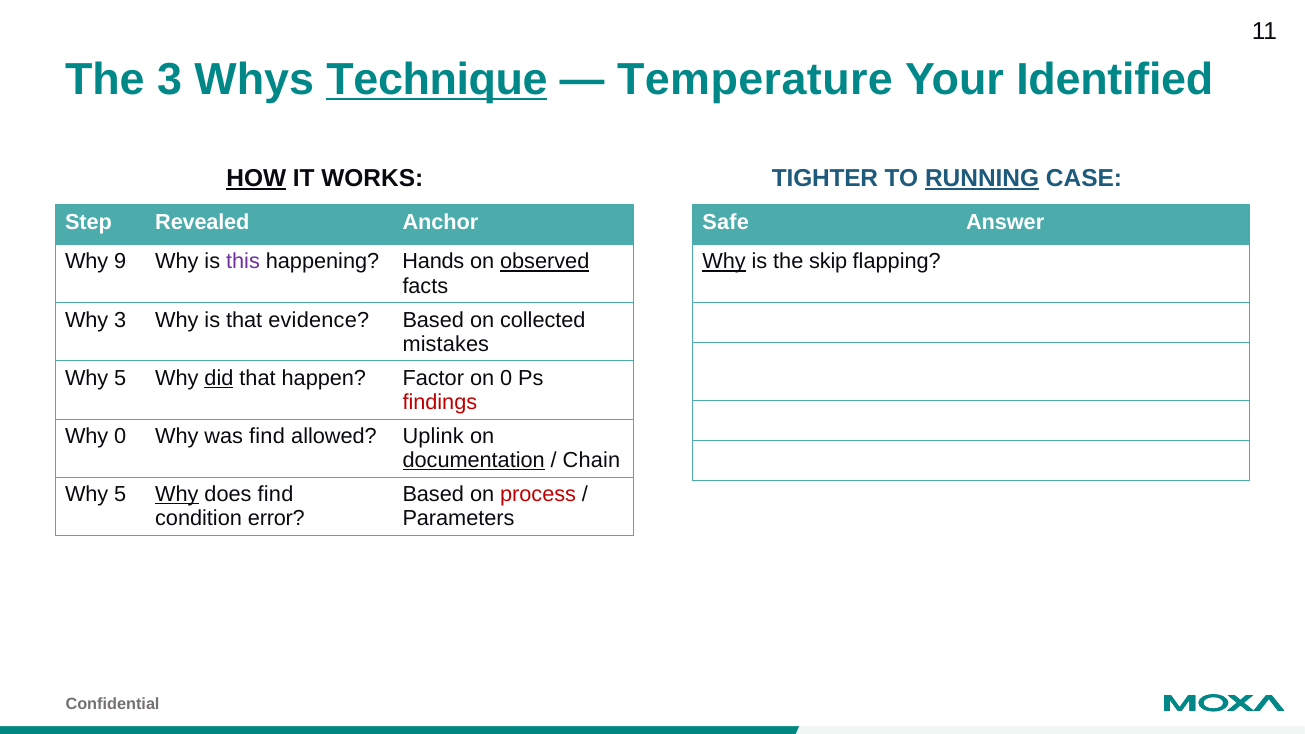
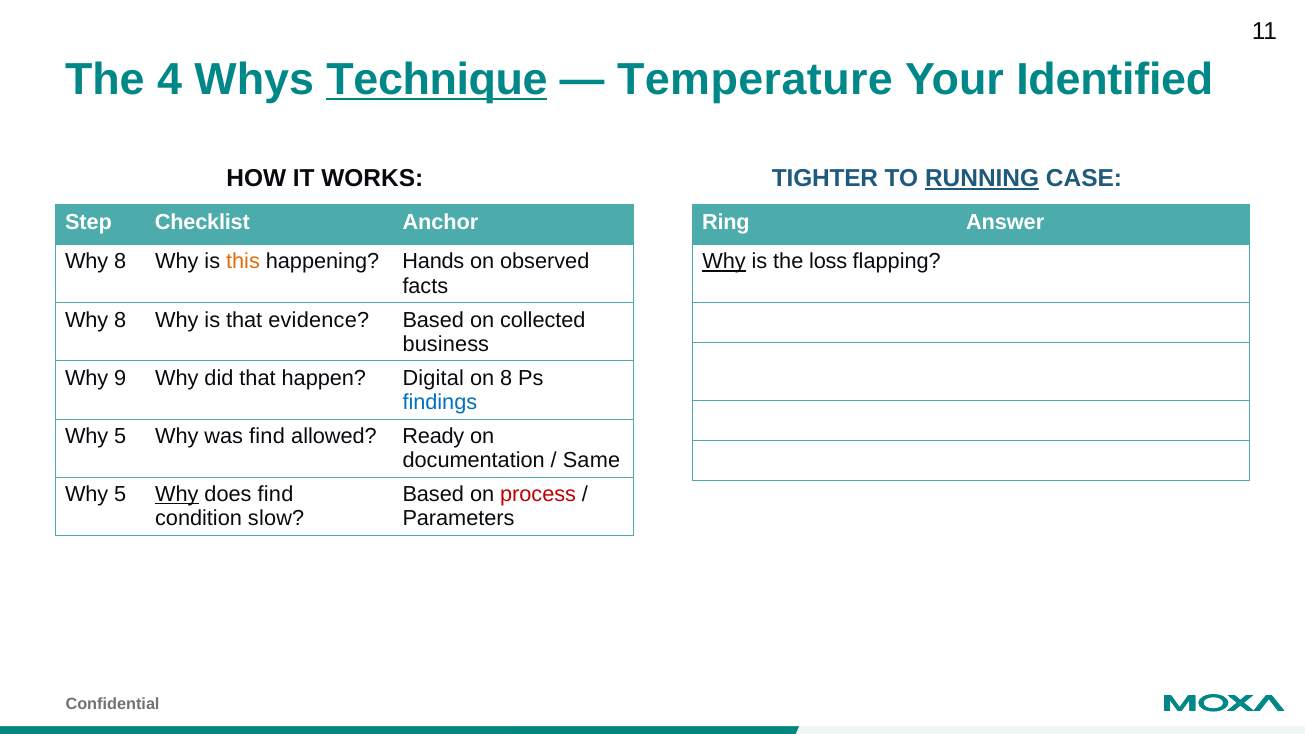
The 3: 3 -> 4 (170, 80)
HOW underline: present -> none (256, 178)
Revealed: Revealed -> Checklist (202, 222)
Safe: Safe -> Ring (726, 222)
9: 9 -> 8 (120, 262)
this colour: purple -> orange (243, 262)
observed underline: present -> none (545, 262)
skip: skip -> loss (828, 262)
3: 3 -> 8 (120, 320)
mistakes: mistakes -> business (446, 344)
5: 5 -> 9 (120, 378)
did underline: present -> none (219, 378)
Factor: Factor -> Digital (433, 378)
on 0: 0 -> 8 (506, 378)
findings colour: red -> blue (440, 402)
0: 0 -> 5 (120, 436)
Uplink: Uplink -> Ready (433, 436)
documentation underline: present -> none (474, 460)
Chain: Chain -> Same (591, 460)
error: error -> slow (276, 519)
